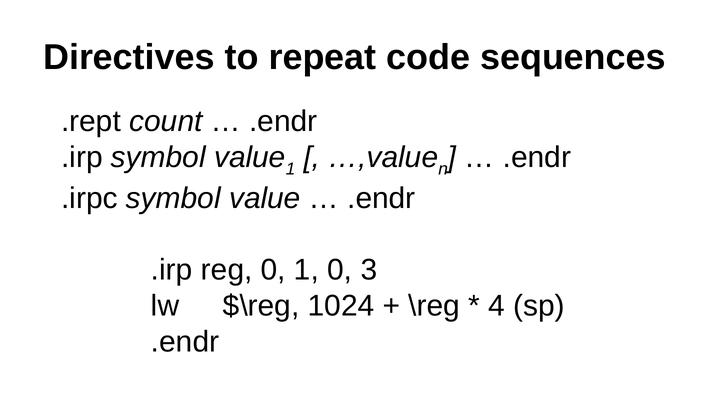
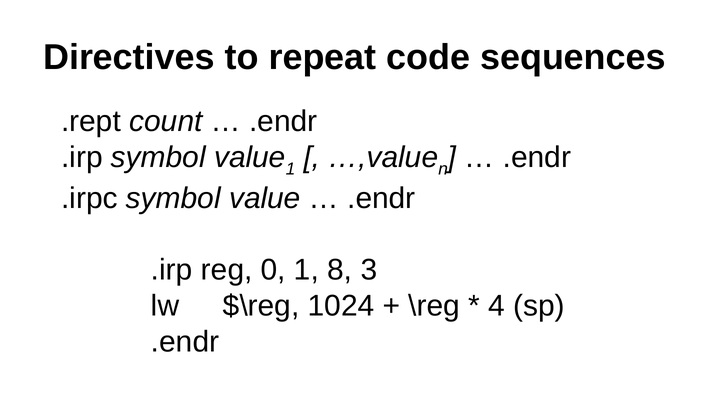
1 0: 0 -> 8 (340, 270)
